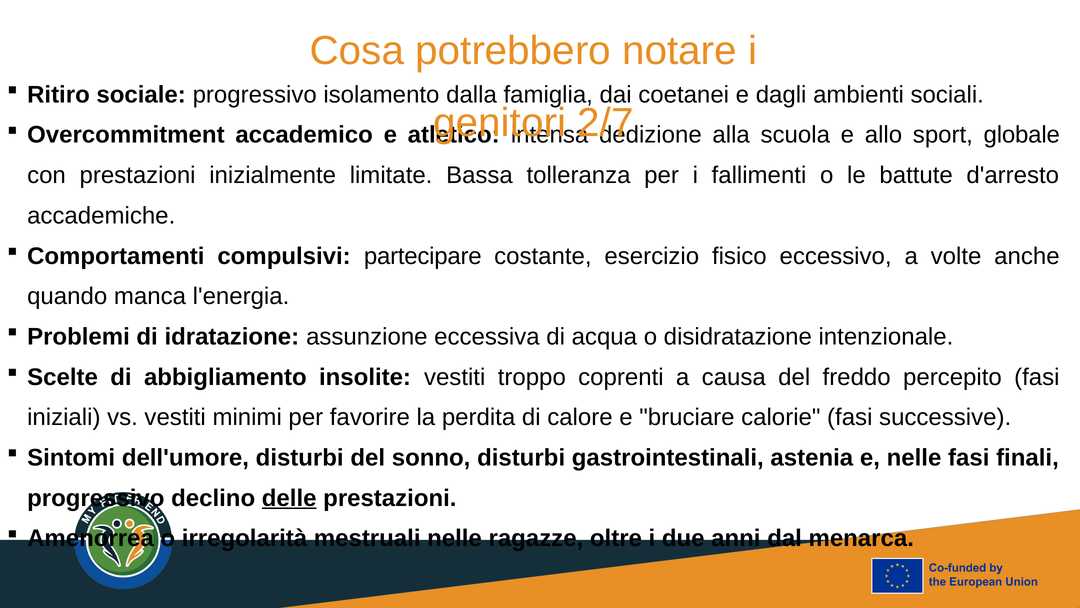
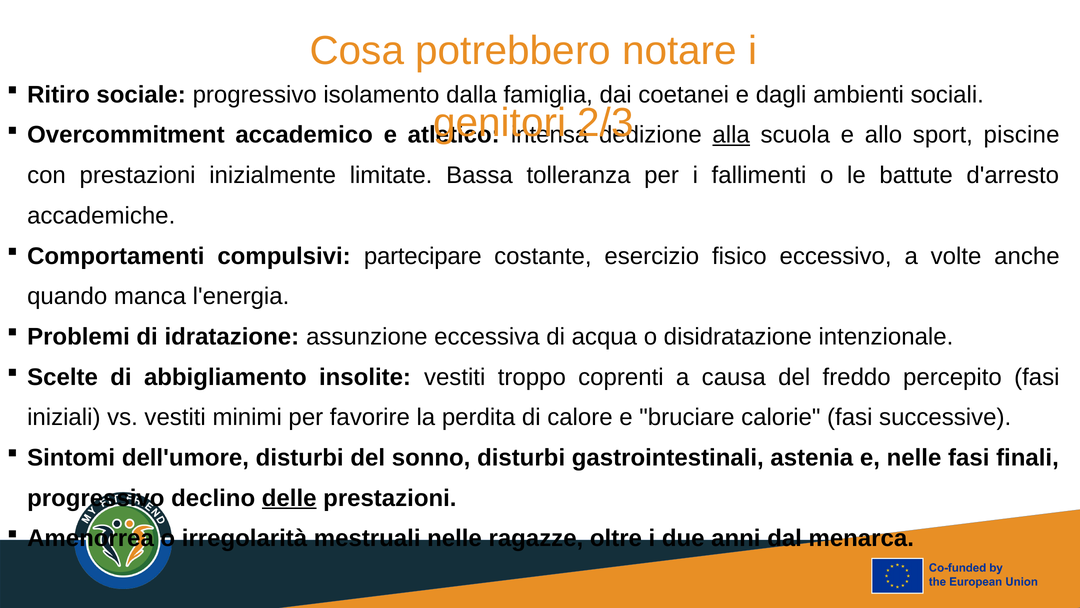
2/7: 2/7 -> 2/3 (605, 123)
alla underline: none -> present (731, 135)
globale: globale -> piscine (1022, 135)
